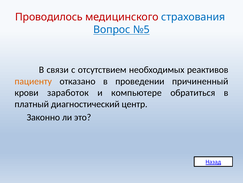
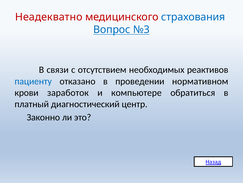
Проводилось: Проводилось -> Неадекватно (49, 17)
№5: №5 -> №3 (141, 29)
пациенту colour: orange -> blue (33, 81)
причиненный: причиненный -> нормативном (200, 81)
